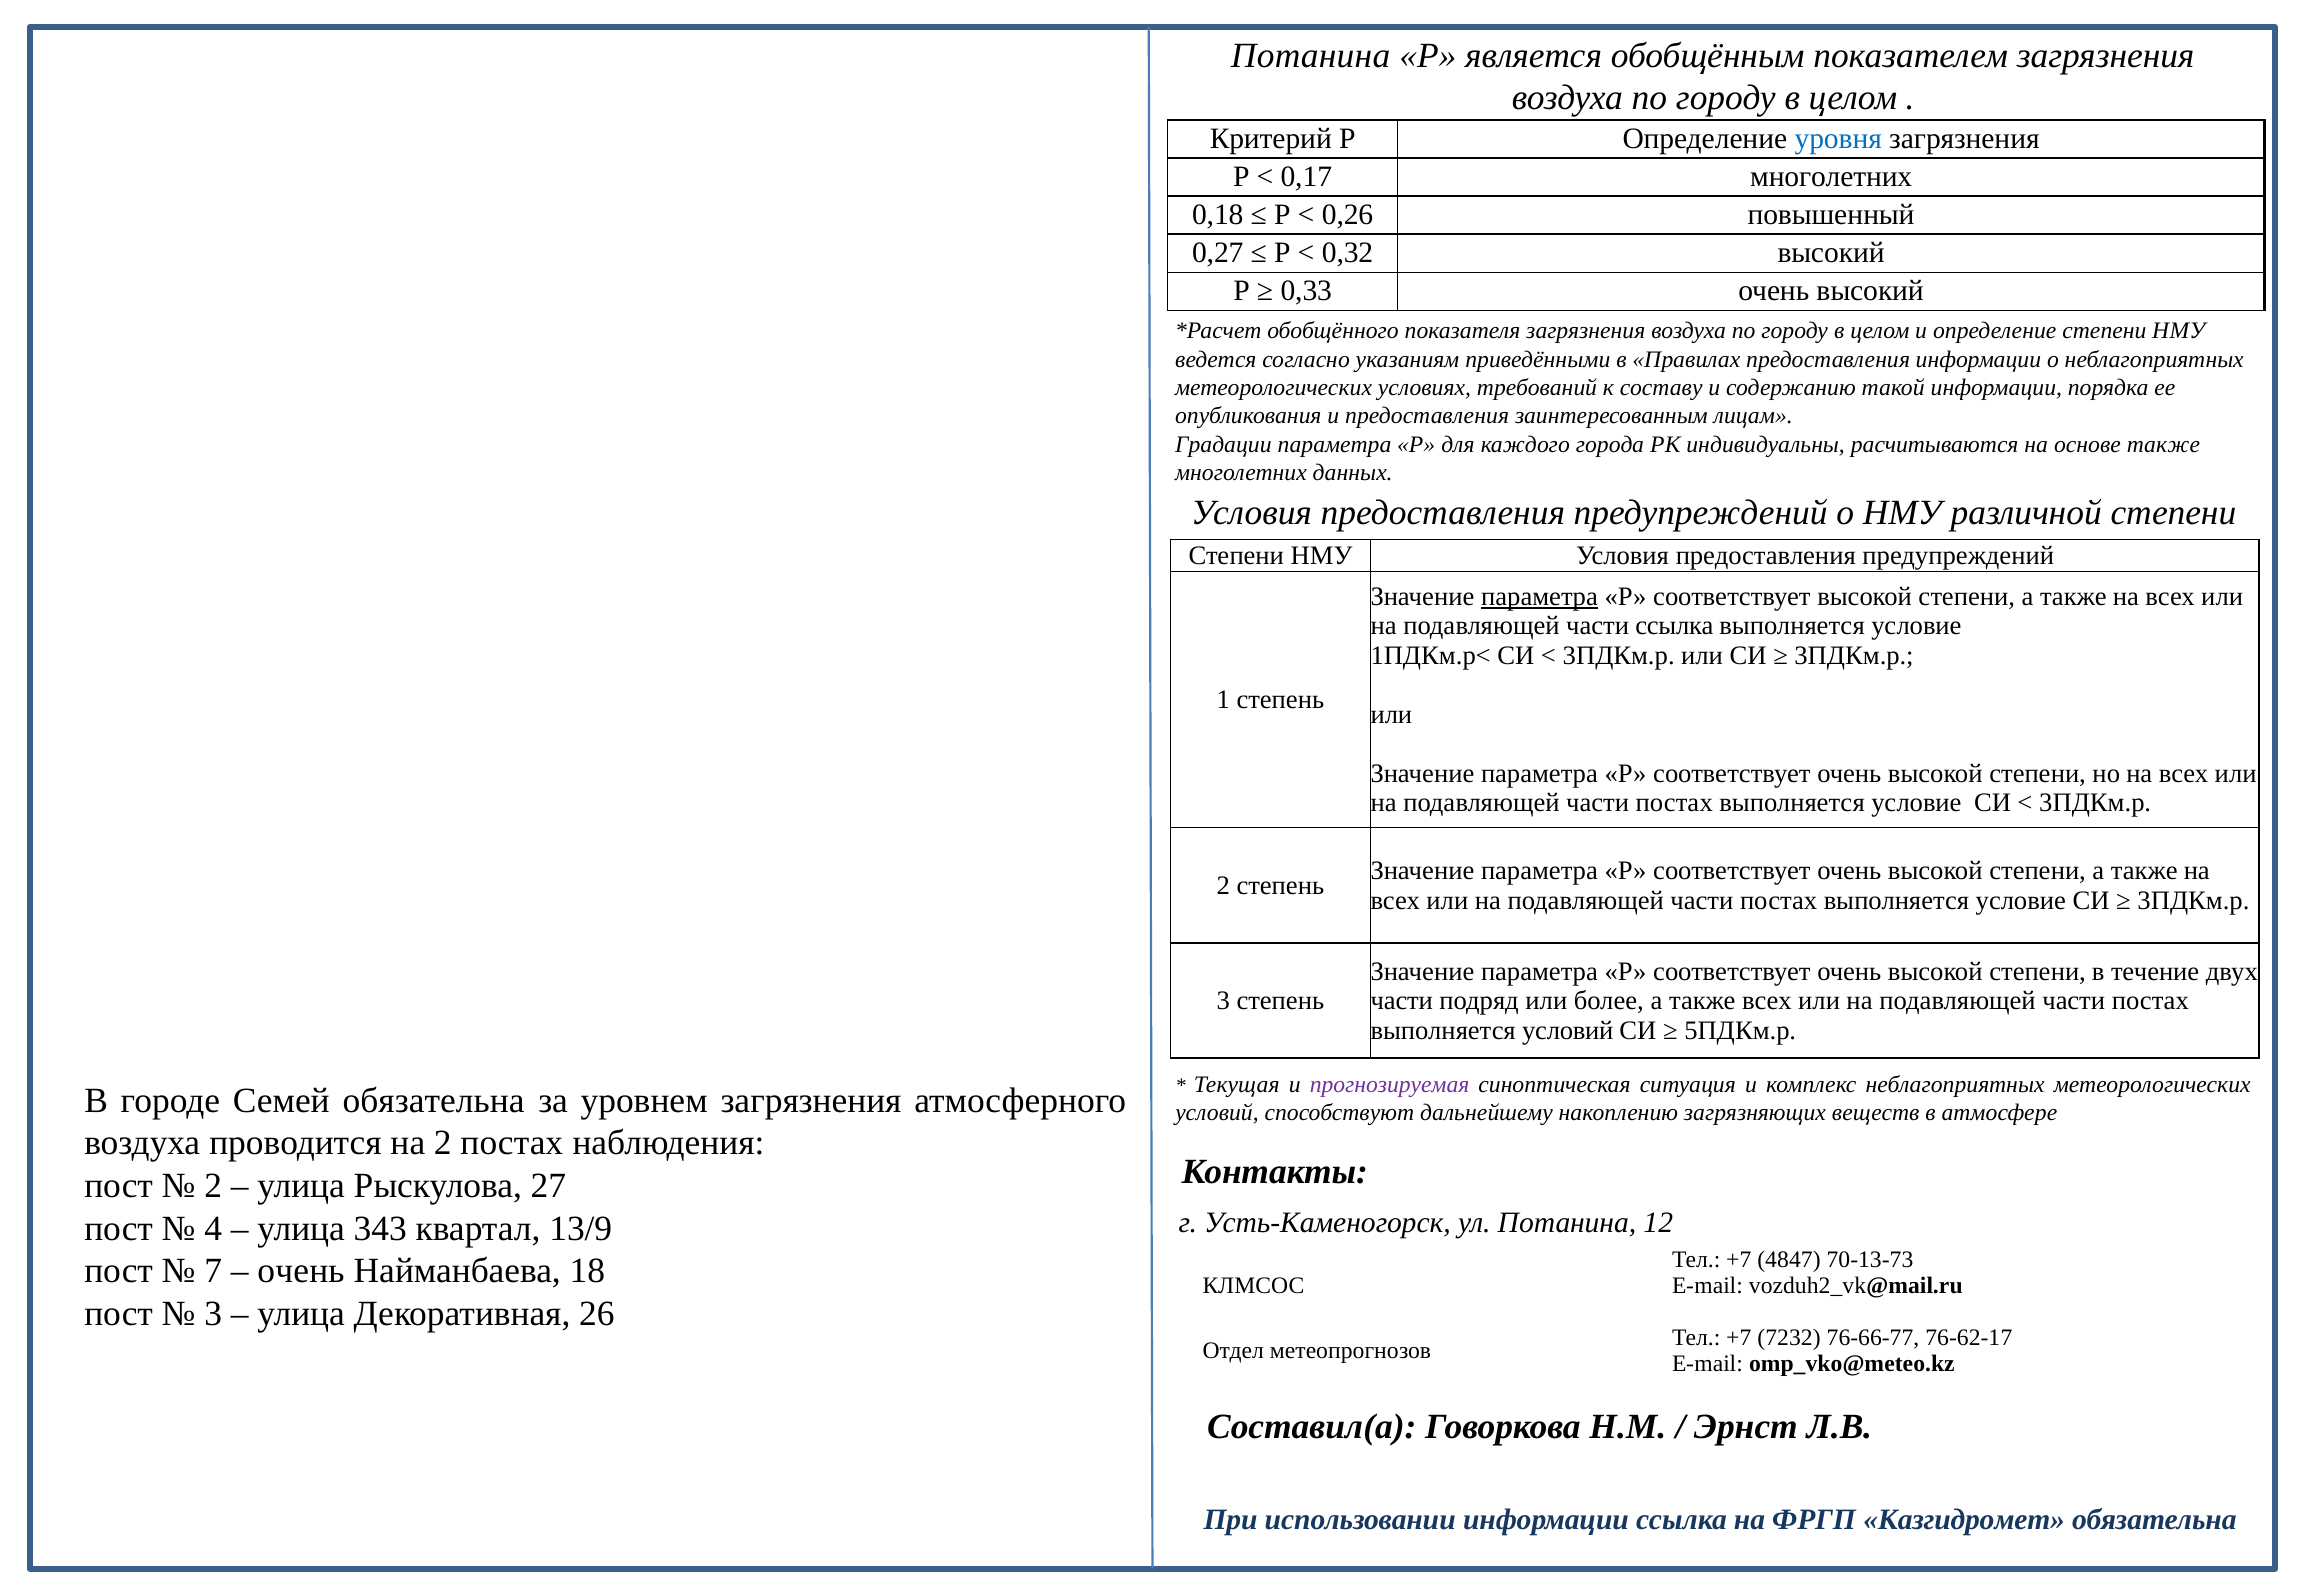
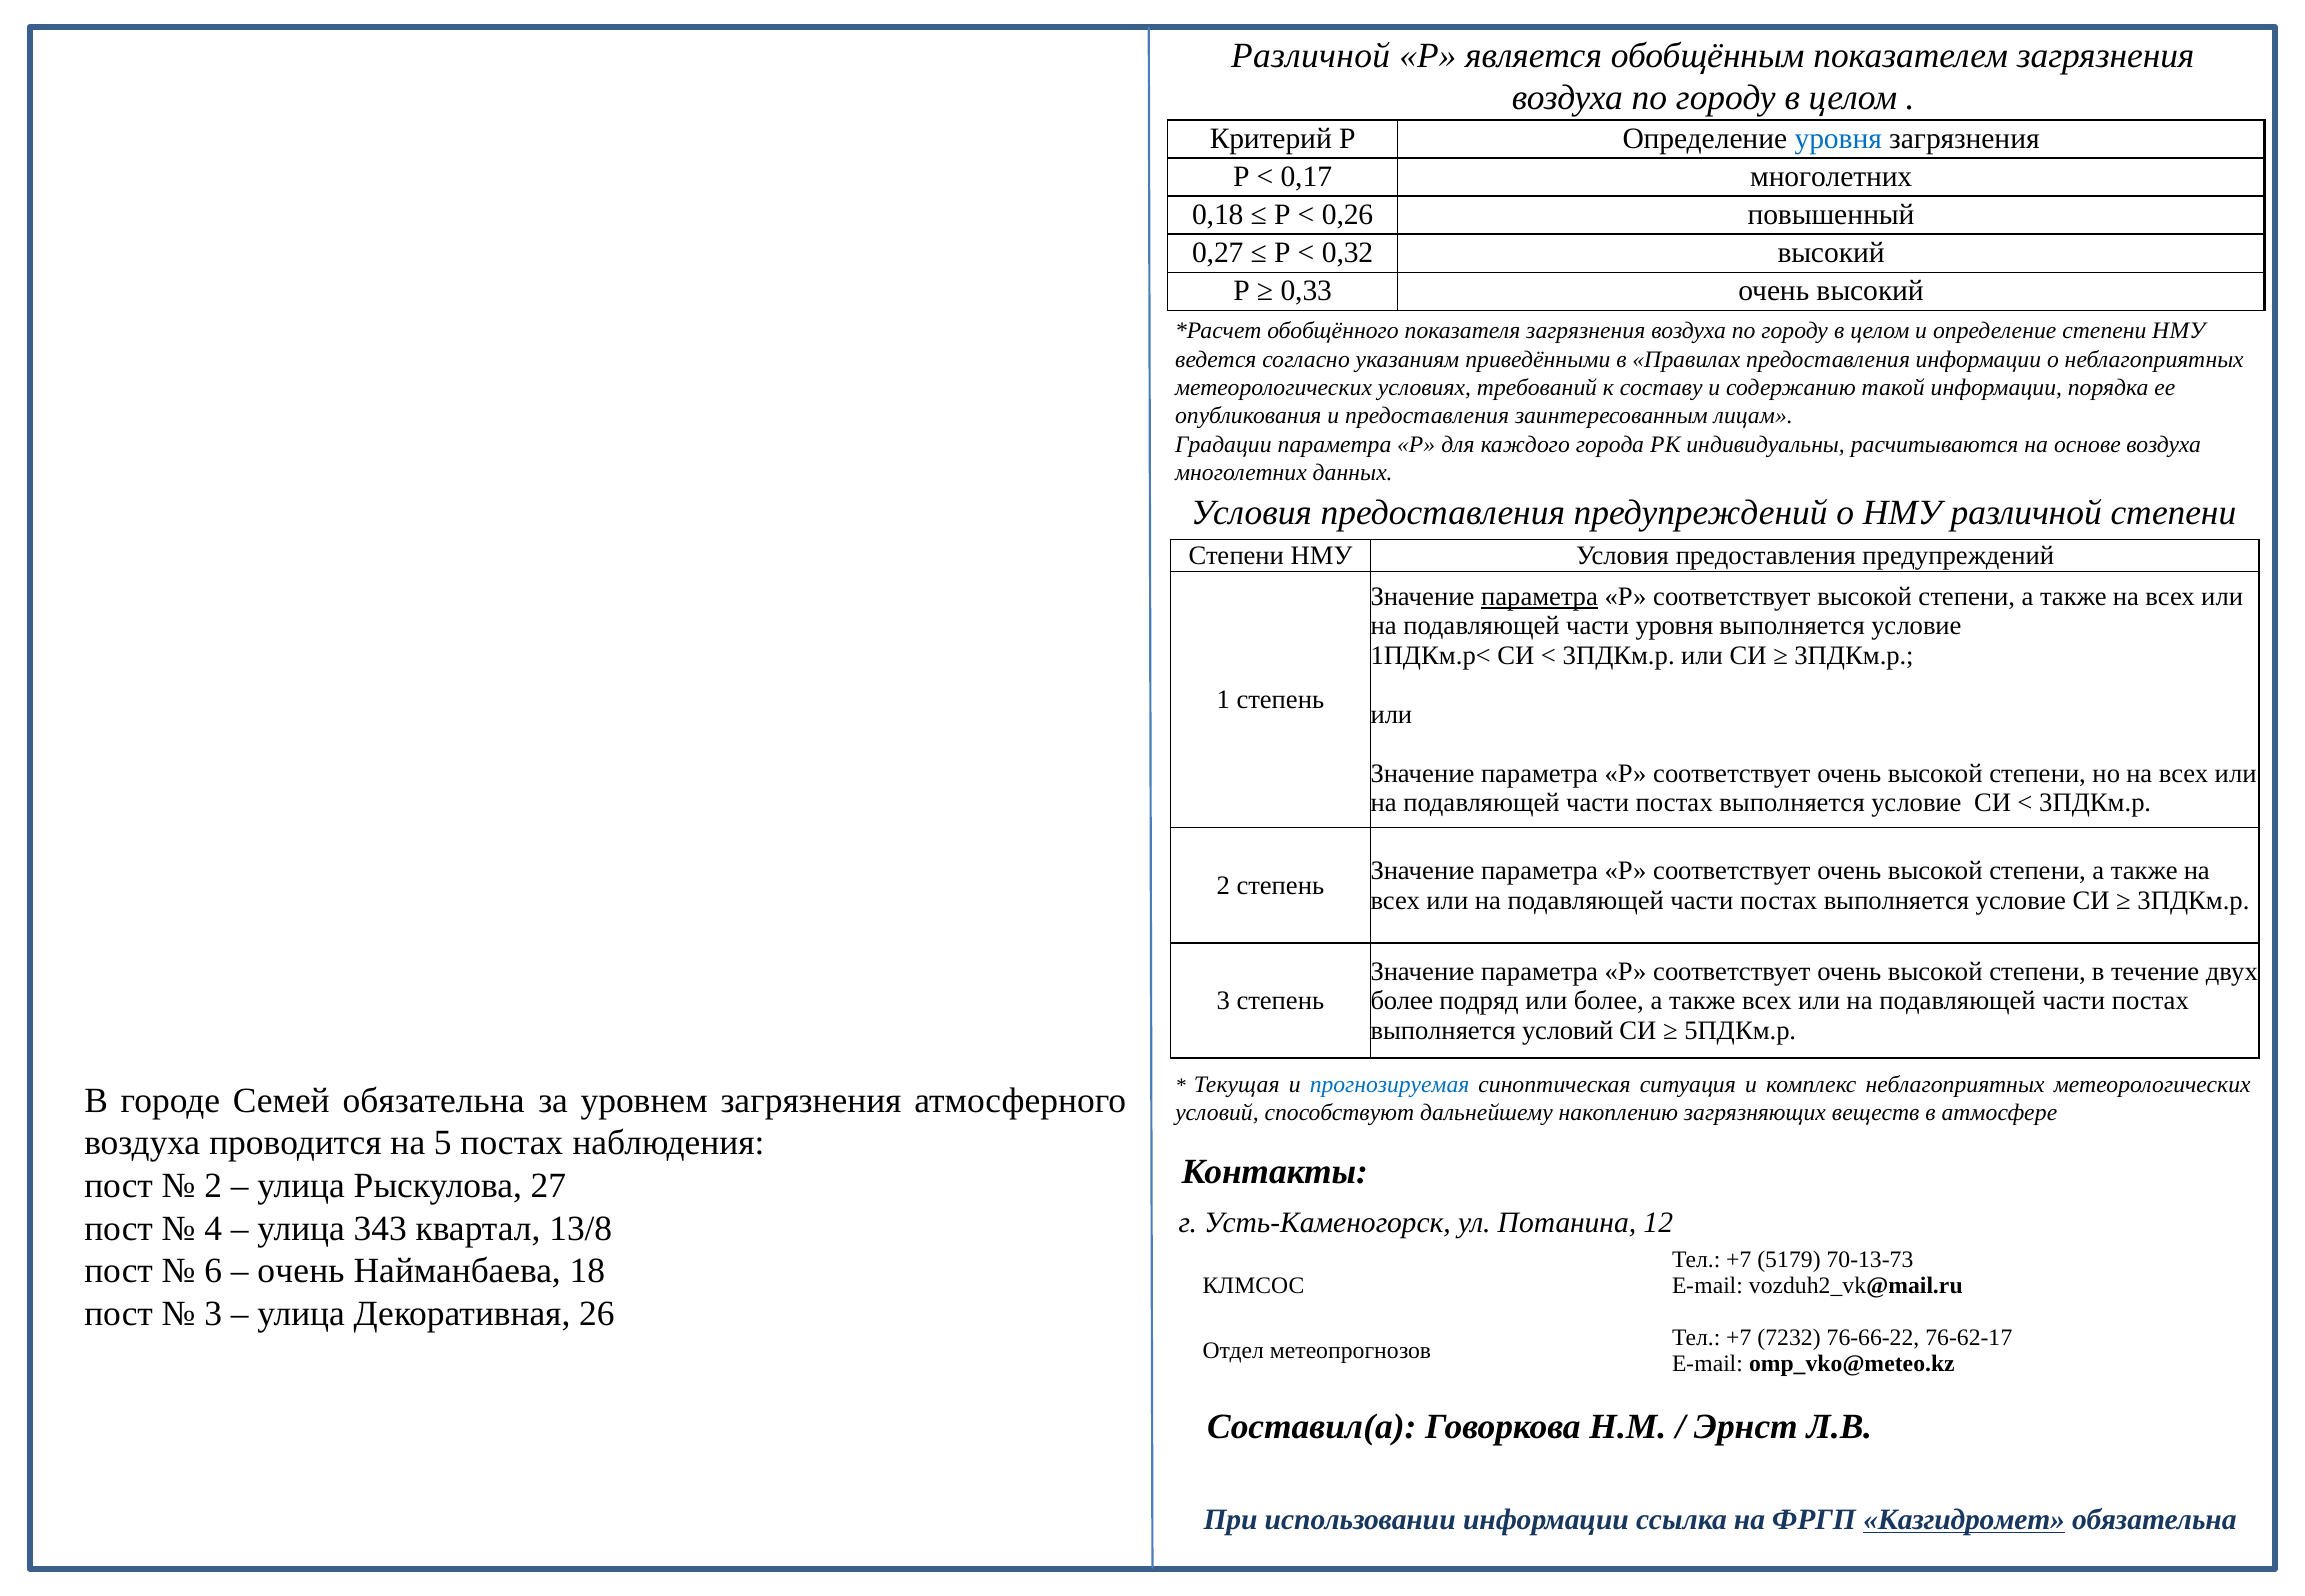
Потанина: Потанина -> Различной (1311, 56)
основе также: также -> воздуха (2164, 444)
части ссылка: ссылка -> уровня (1674, 626)
части: части -> более (1402, 1001)
прогнозируемая colour: purple -> blue (1390, 1084)
на 2: 2 -> 5 (443, 1143)
13/9: 13/9 -> 13/8 (581, 1228)
4847: 4847 -> 5179 (1789, 1259)
7: 7 -> 6 (213, 1271)
76-66-77: 76-66-77 -> 76-66-22 (1873, 1337)
Казгидромет underline: none -> present (1964, 1520)
